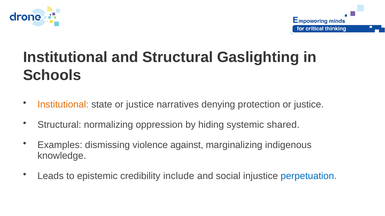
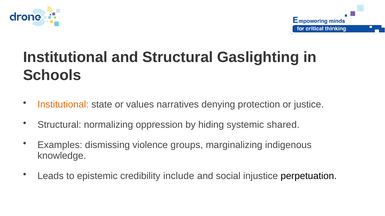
state or justice: justice -> values (140, 105)
against: against -> groups (187, 145)
perpetuation colour: blue -> black (309, 176)
